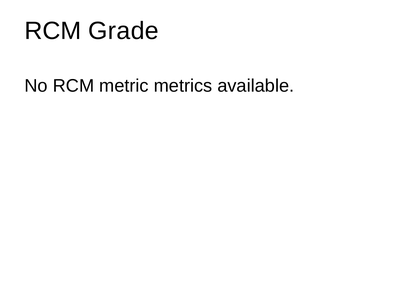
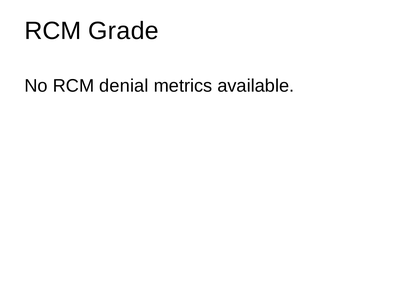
metric: metric -> denial (124, 86)
